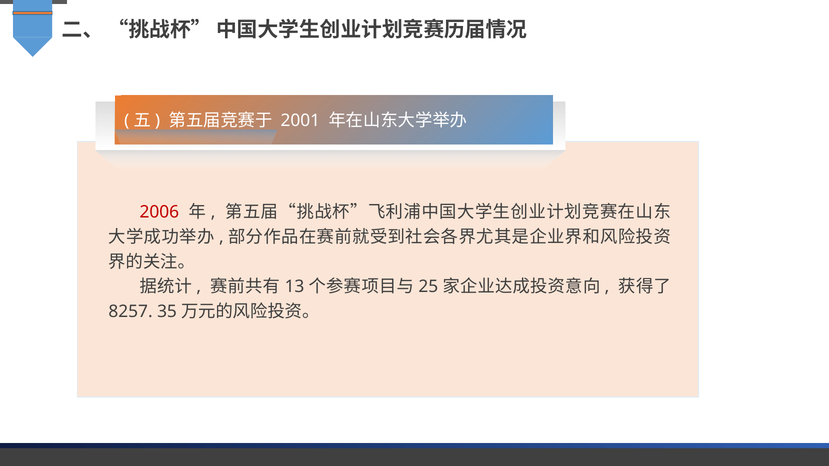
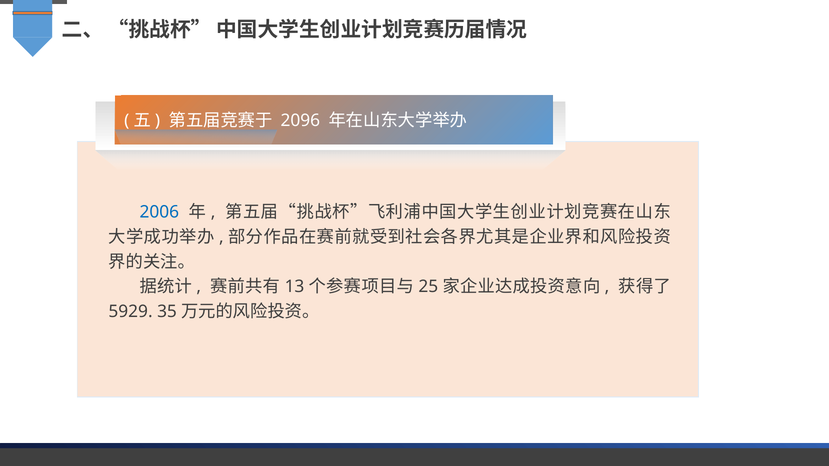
2001: 2001 -> 2096 (300, 120)
2006 colour: red -> blue (159, 212)
8257: 8257 -> 5929 (131, 312)
